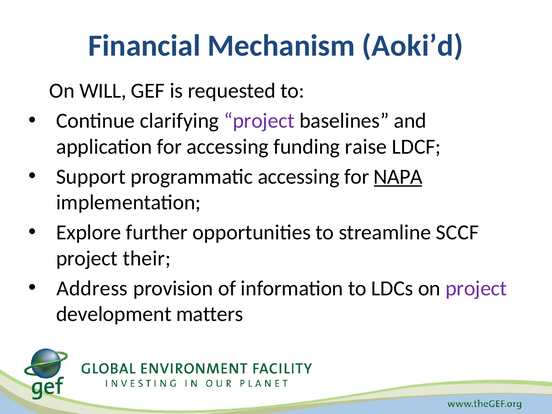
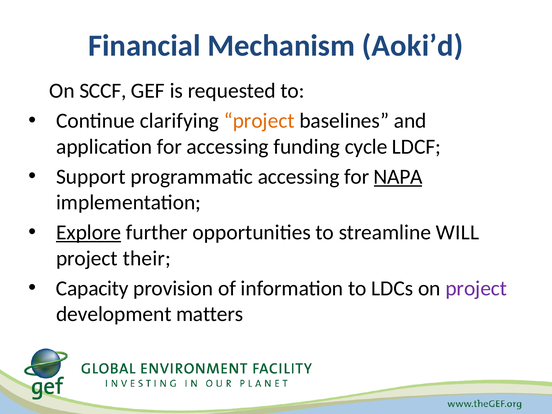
WILL: WILL -> SCCF (103, 91)
project colour: purple -> orange (259, 121)
raise: raise -> cycle (366, 147)
Explore underline: none -> present (89, 233)
SCCF: SCCF -> WILL (457, 233)
Address: Address -> Capacity (92, 288)
